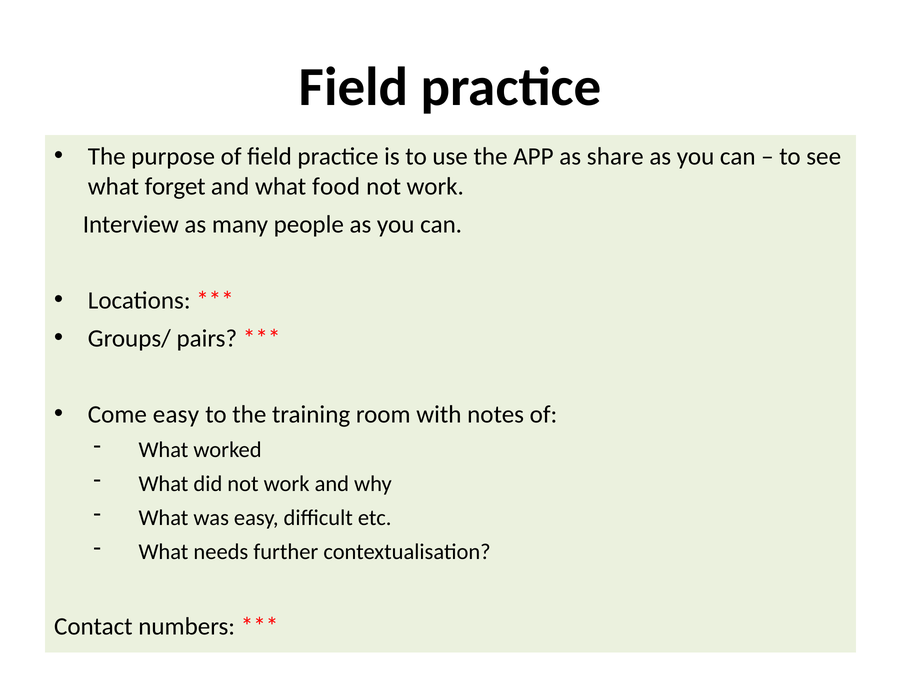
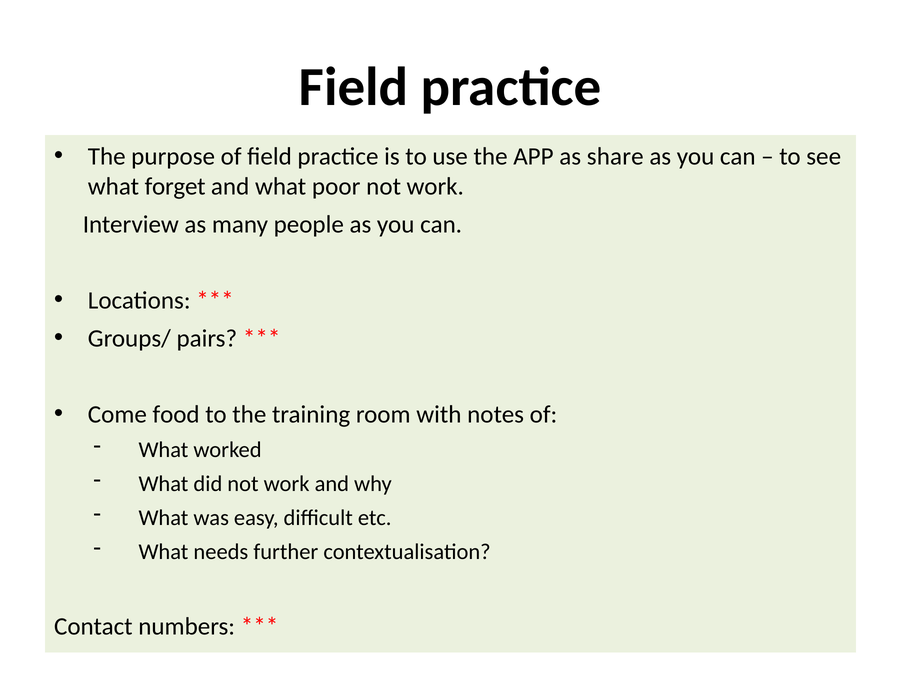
food: food -> poor (336, 186)
Come easy: easy -> food (176, 415)
